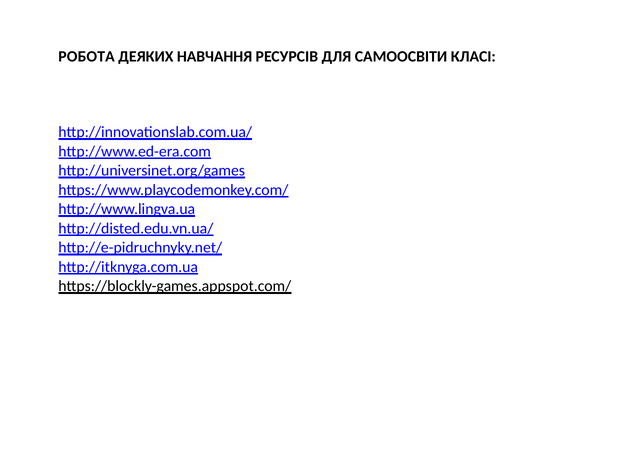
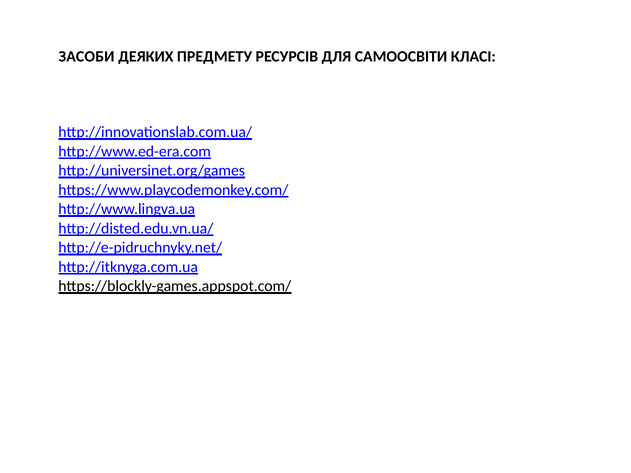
РОБОТА: РОБОТА -> ЗАСОБИ (87, 57)
НАВЧАННЯ: НАВЧАННЯ -> ПРЕДМЕТУ (215, 57)
